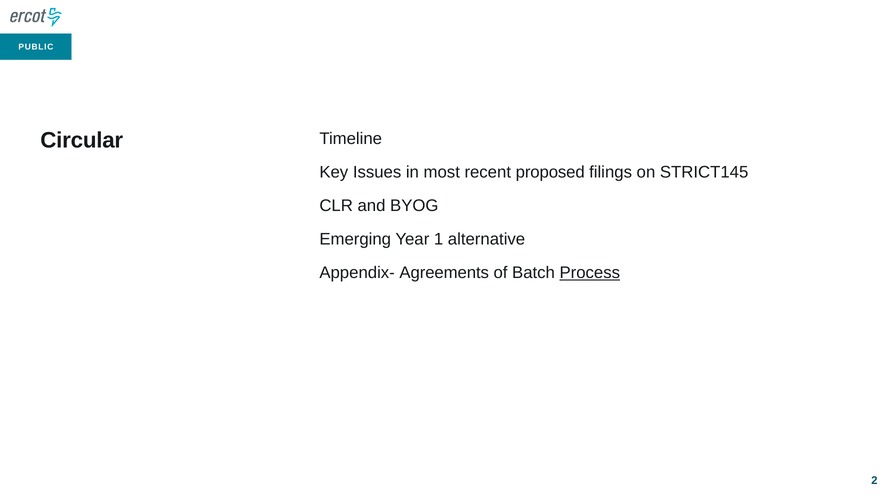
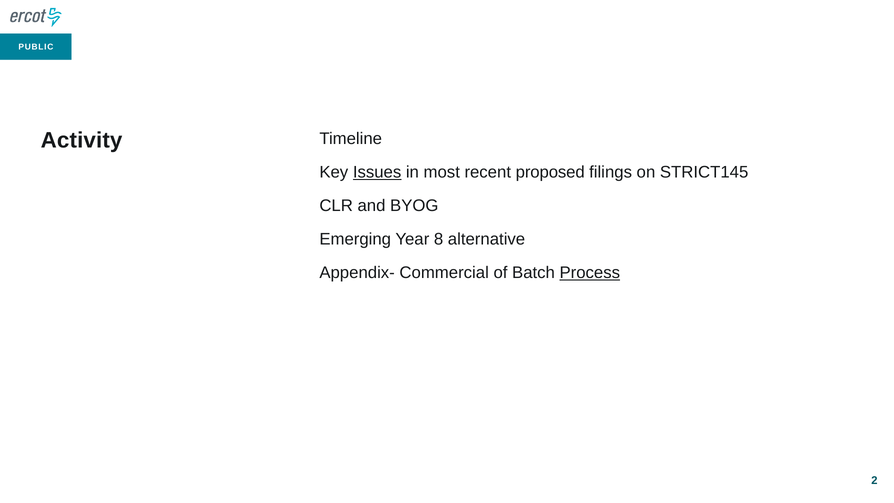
Circular: Circular -> Activity (82, 140)
Issues underline: none -> present (377, 172)
1: 1 -> 8 (439, 239)
Agreements: Agreements -> Commercial (444, 273)
